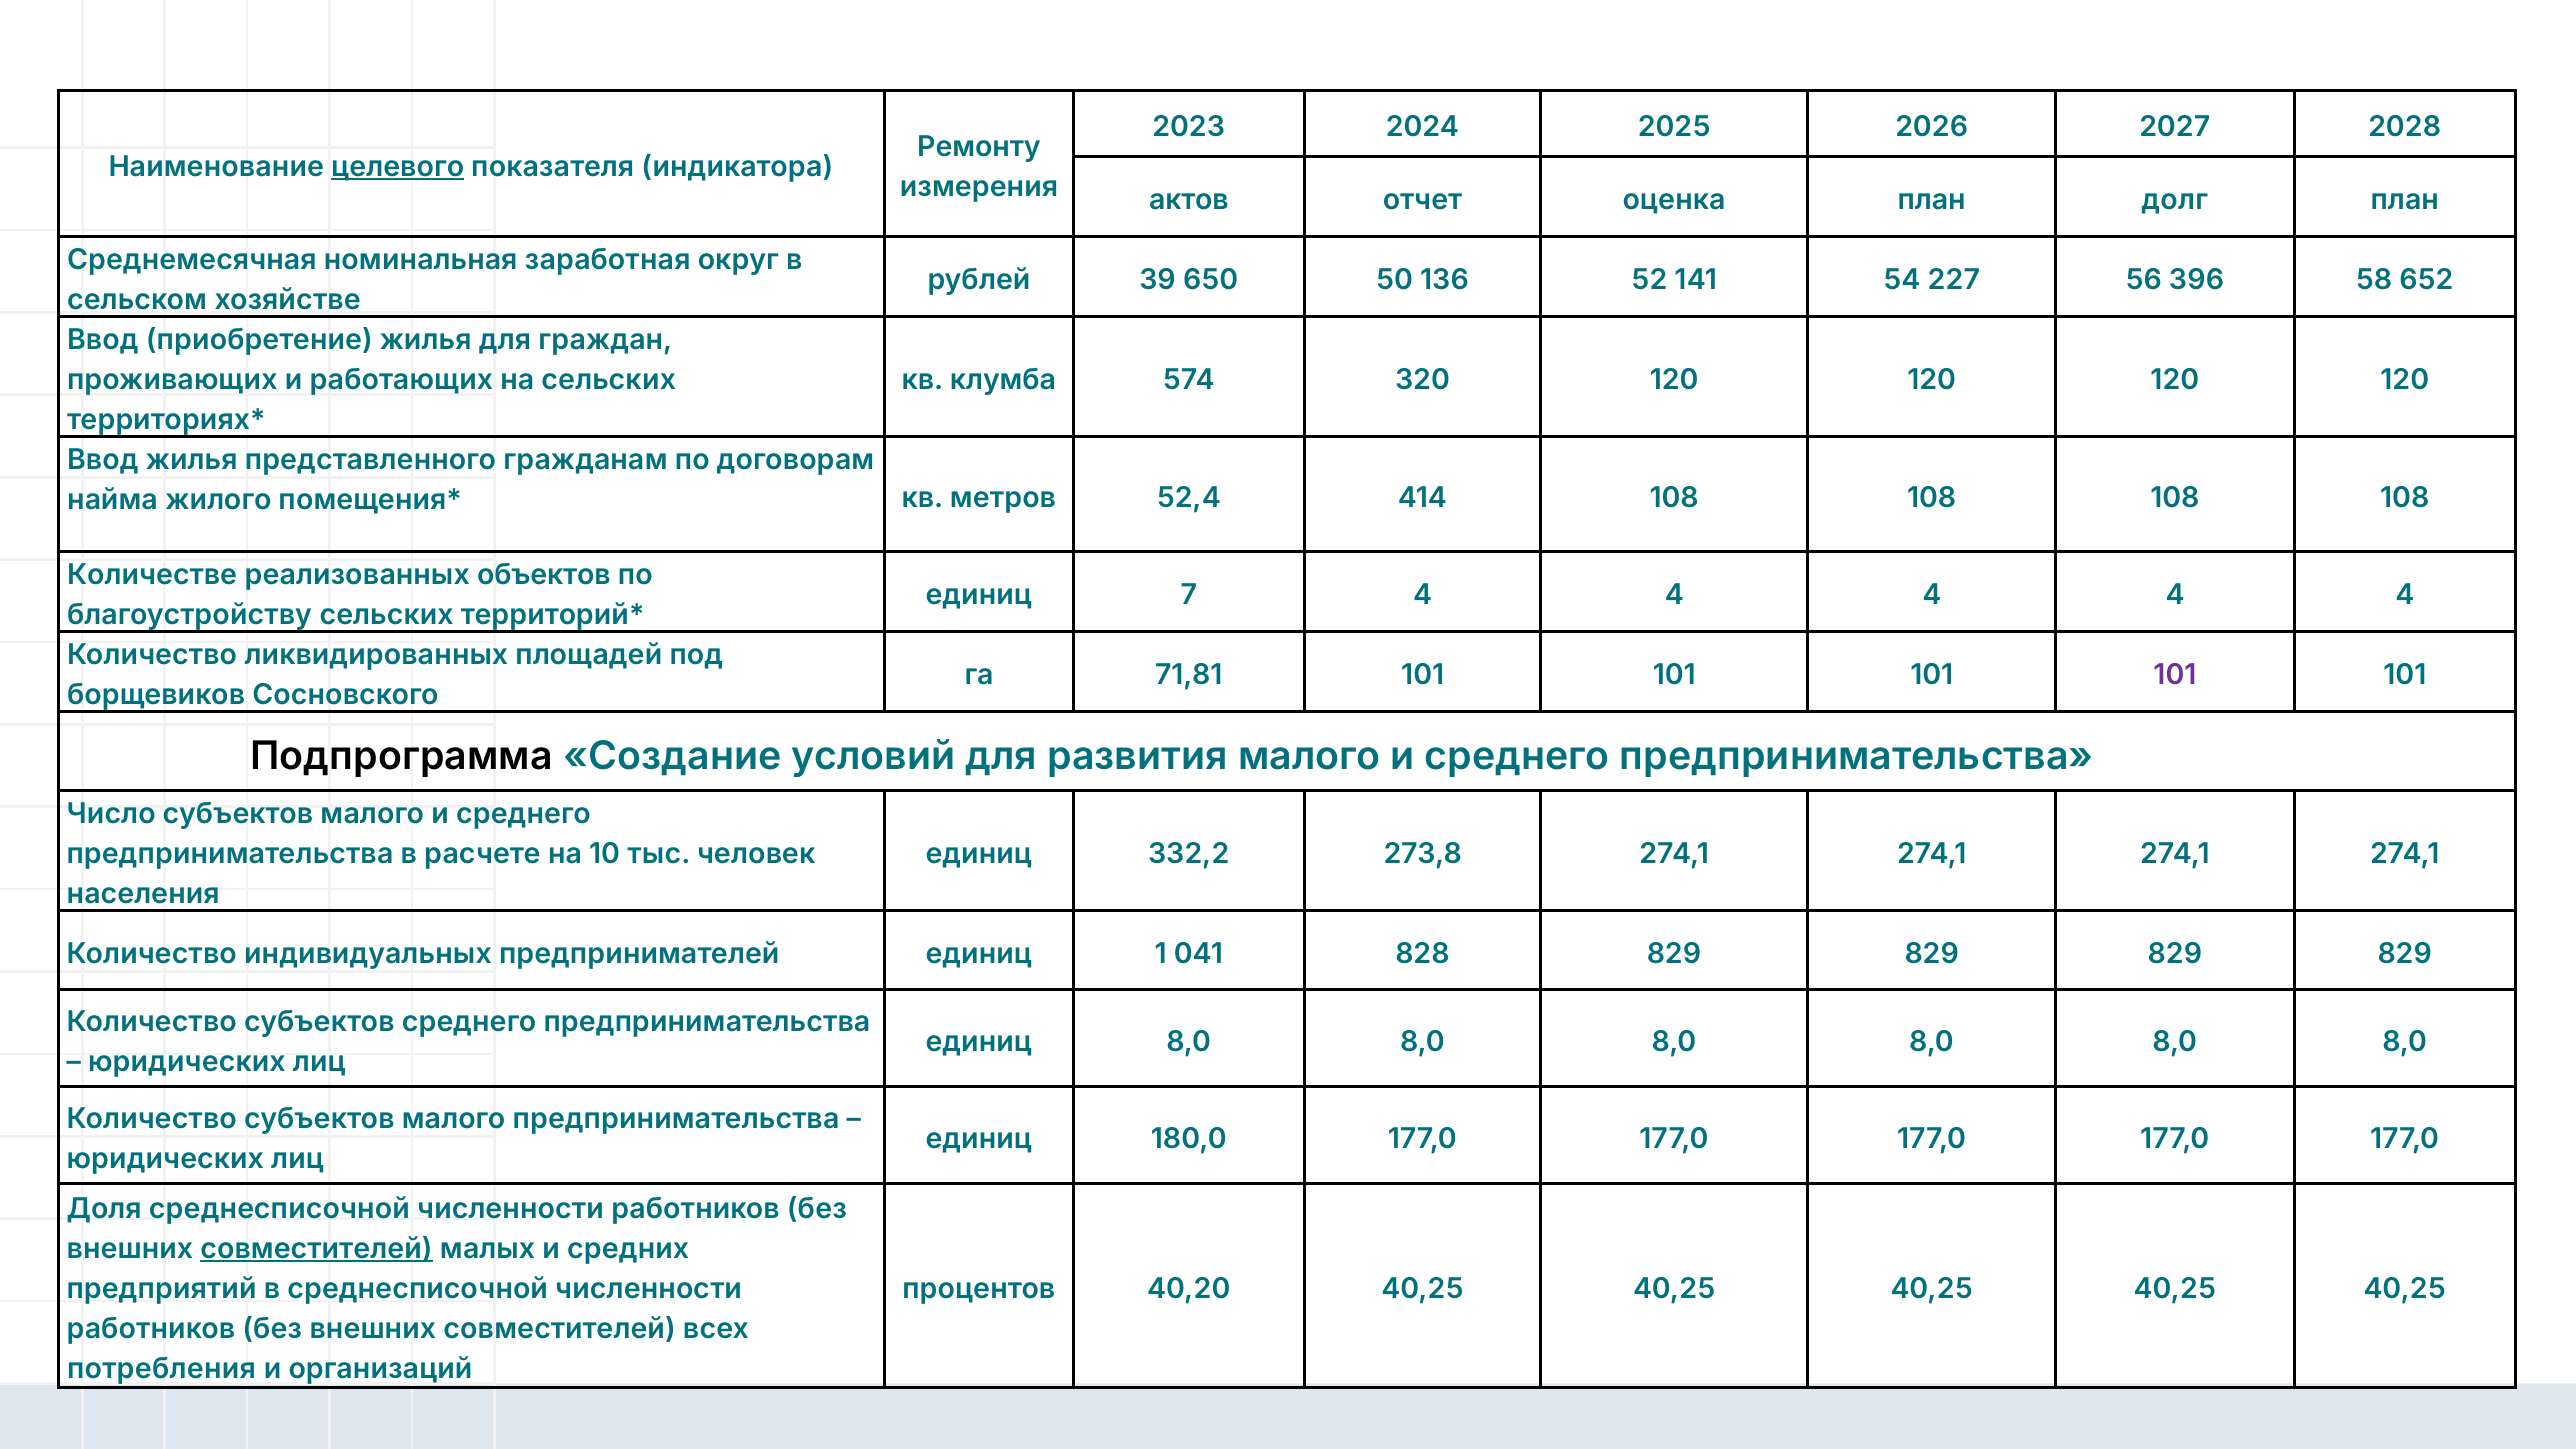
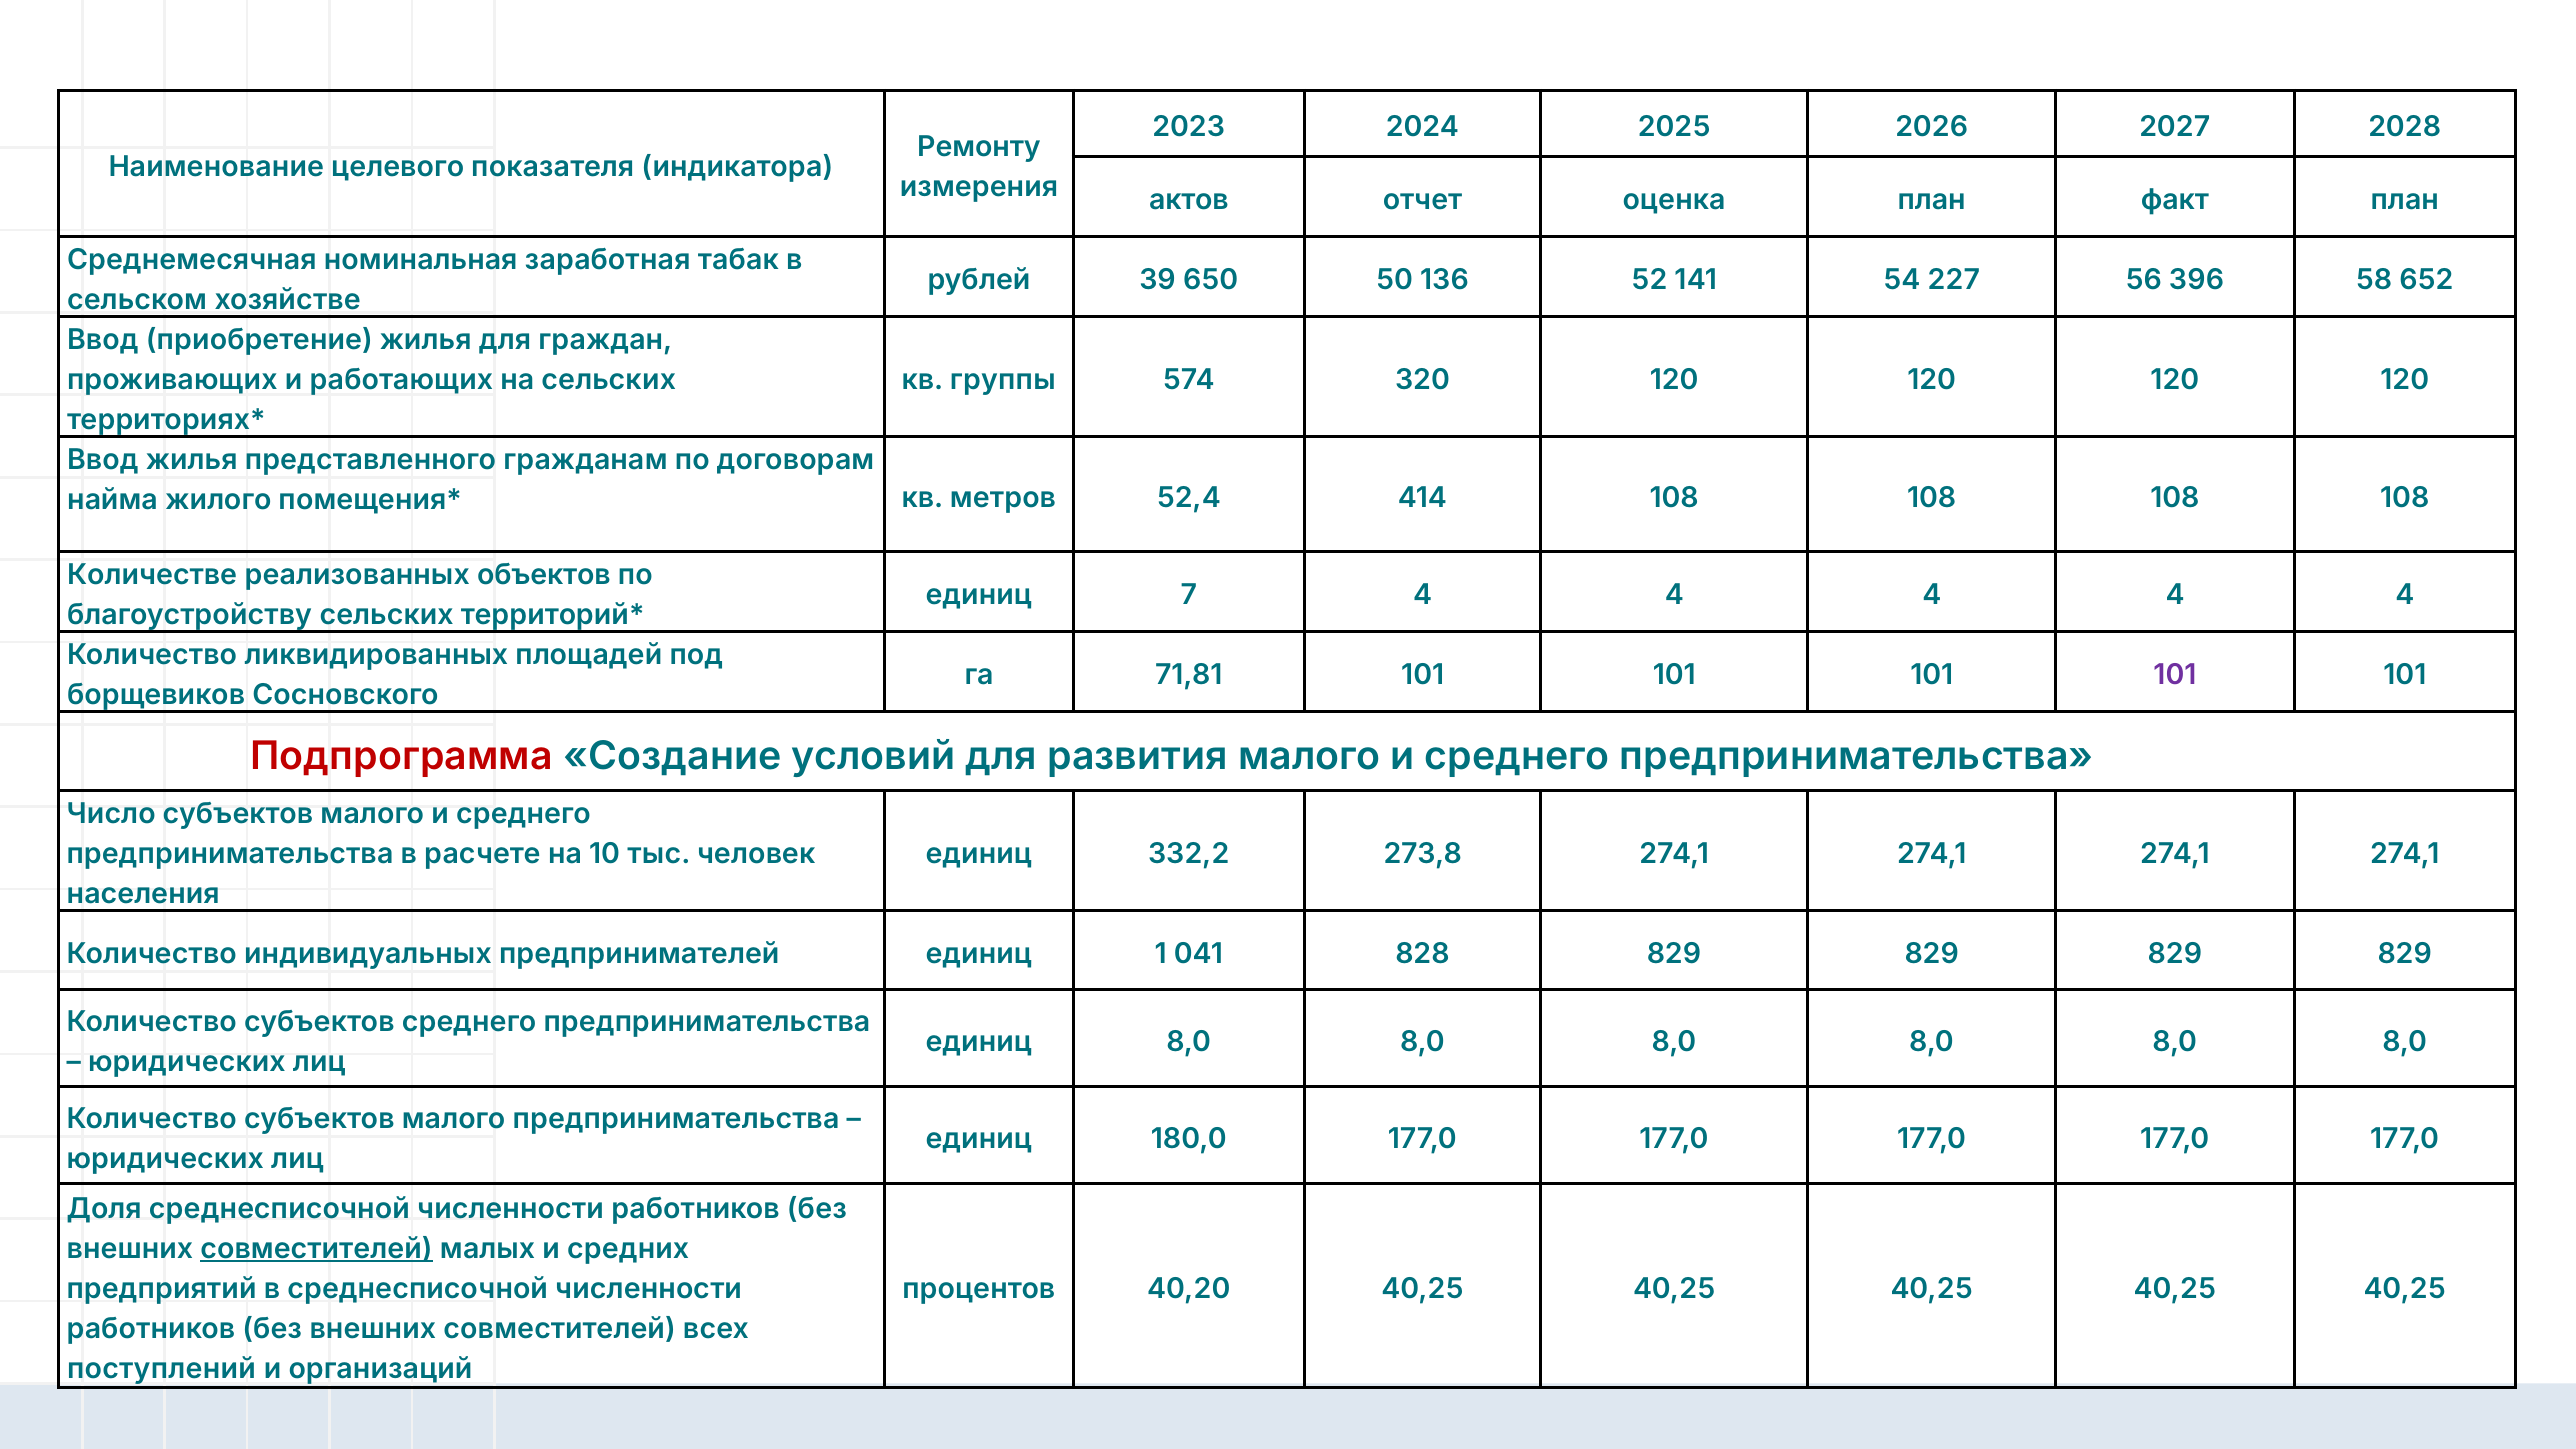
целевого underline: present -> none (398, 167)
долг: долг -> факт (2175, 200)
округ: округ -> табак (738, 260)
клумба: клумба -> группы (1003, 380)
Подпрограмма colour: black -> red (402, 756)
потребления: потребления -> поступлений (161, 1369)
